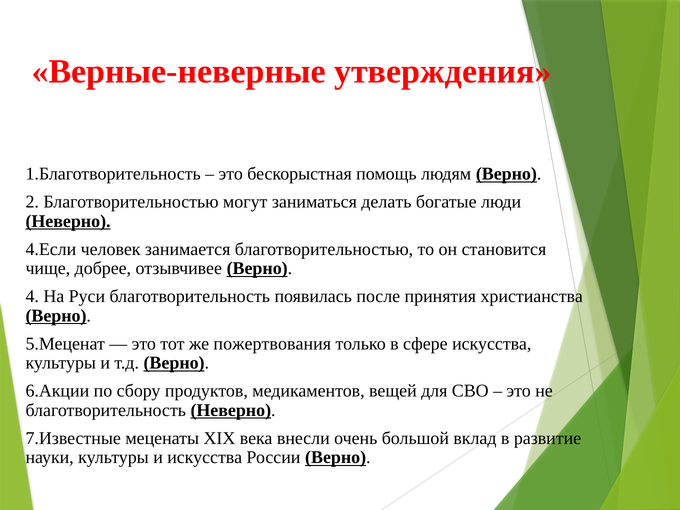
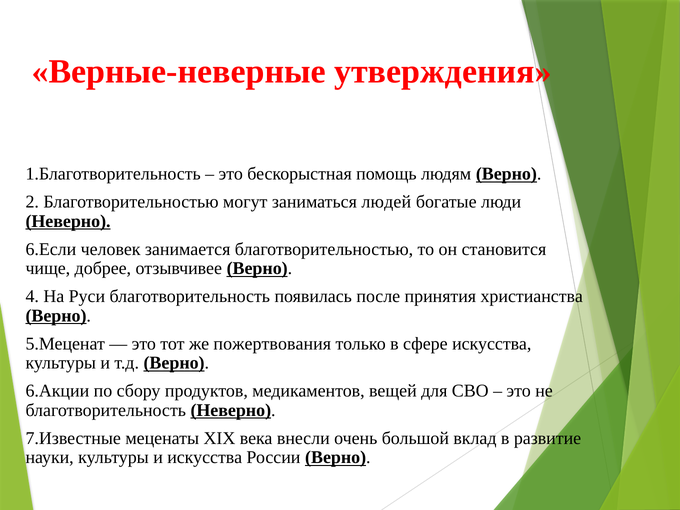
делать: делать -> людей (386, 202)
4.Если: 4.Если -> 6.Если (51, 249)
